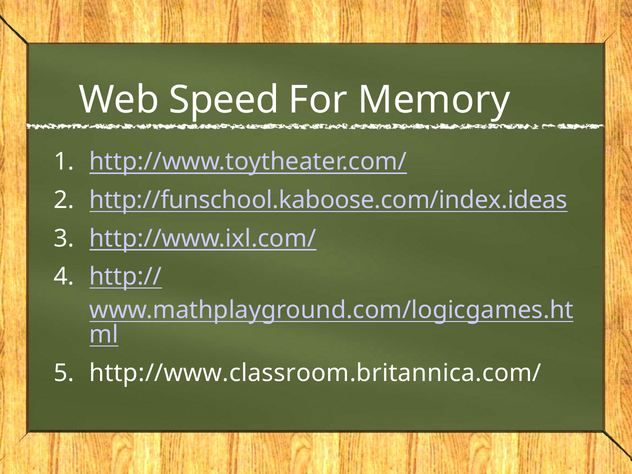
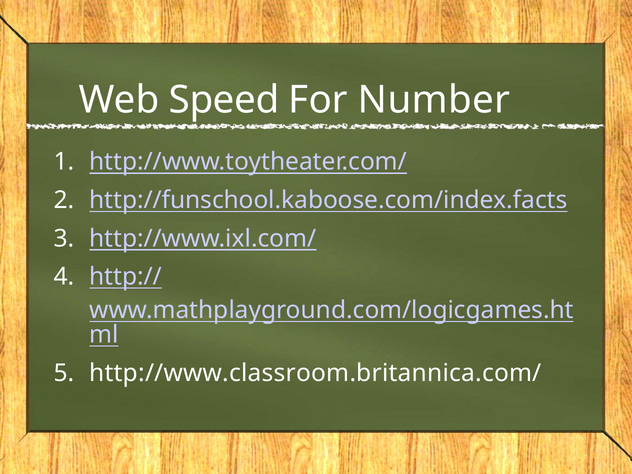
Memory: Memory -> Number (434, 100)
http://funschool.kaboose.com/index.ideas: http://funschool.kaboose.com/index.ideas -> http://funschool.kaboose.com/index.facts (328, 200)
